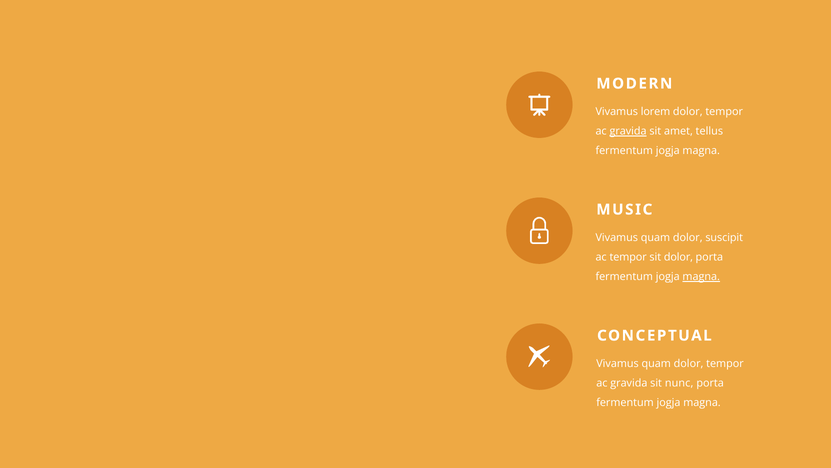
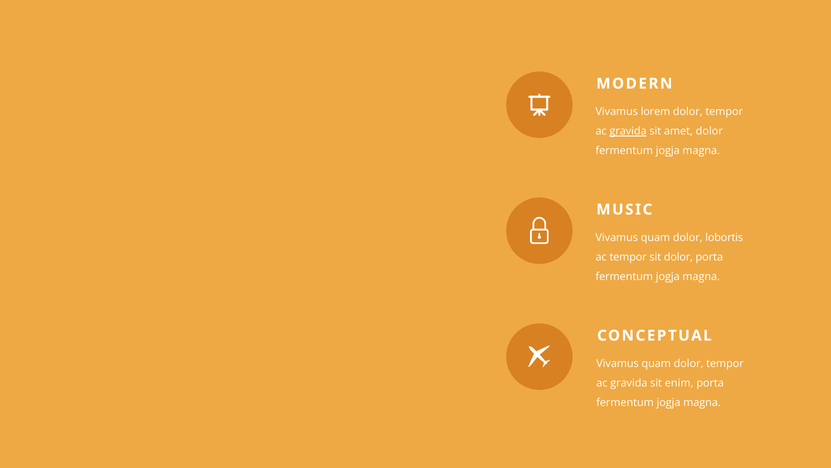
amet tellus: tellus -> dolor (709, 131)
suscipit: suscipit -> lobortis (724, 238)
magna underline: present -> none (701, 277)
nunc: nunc -> enim (679, 383)
